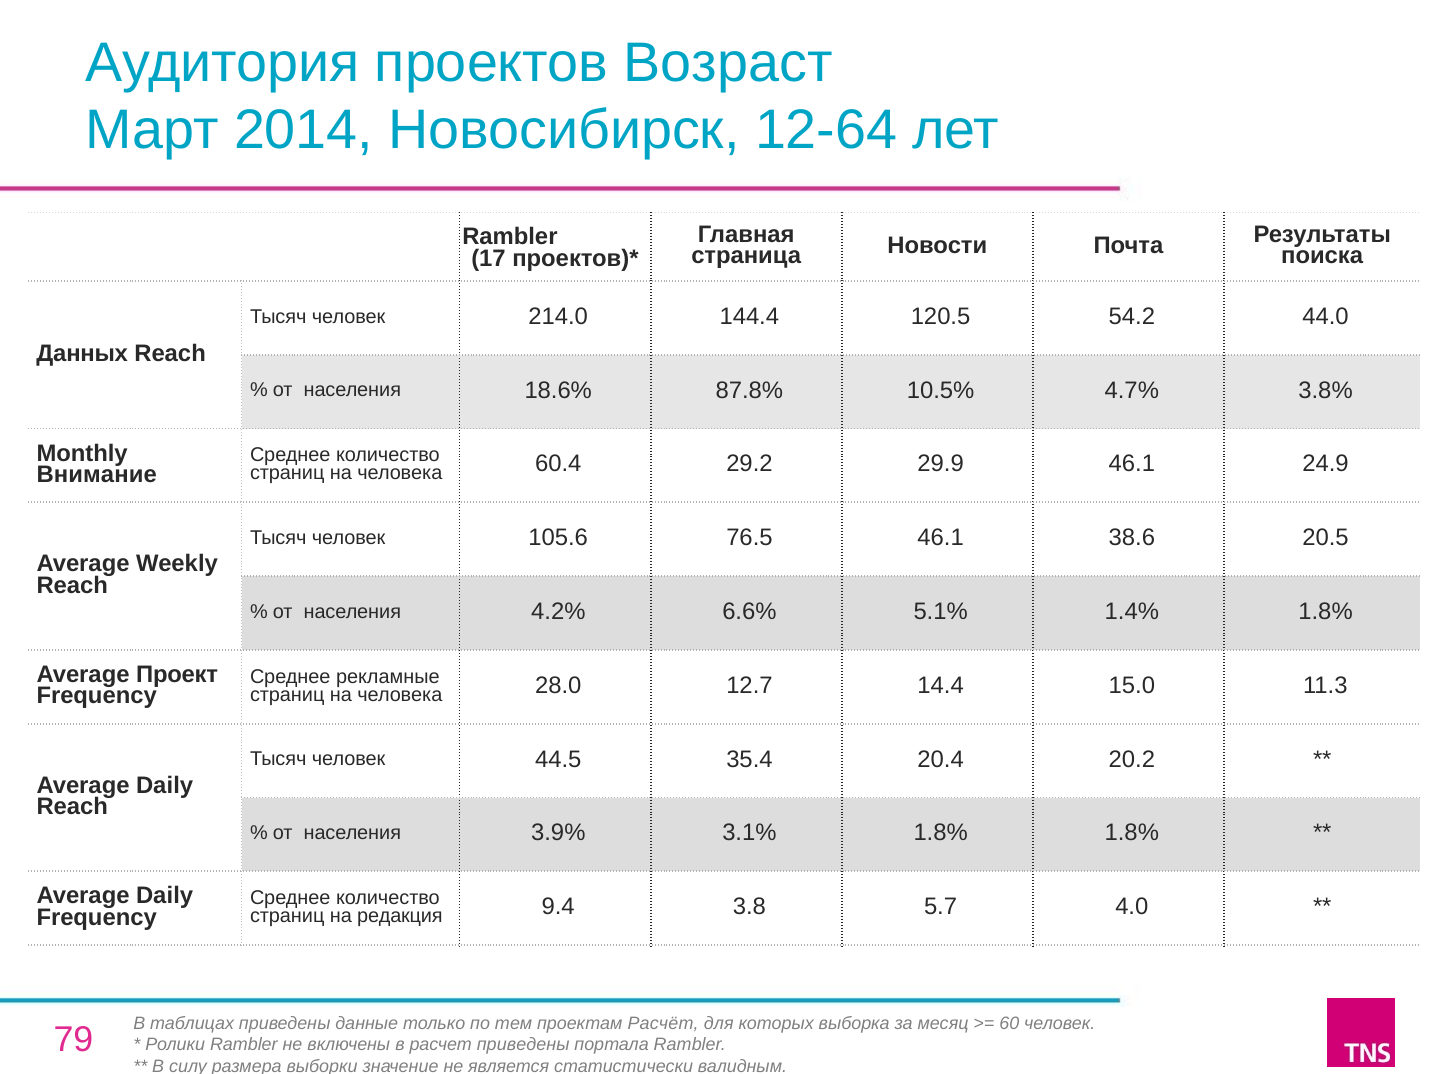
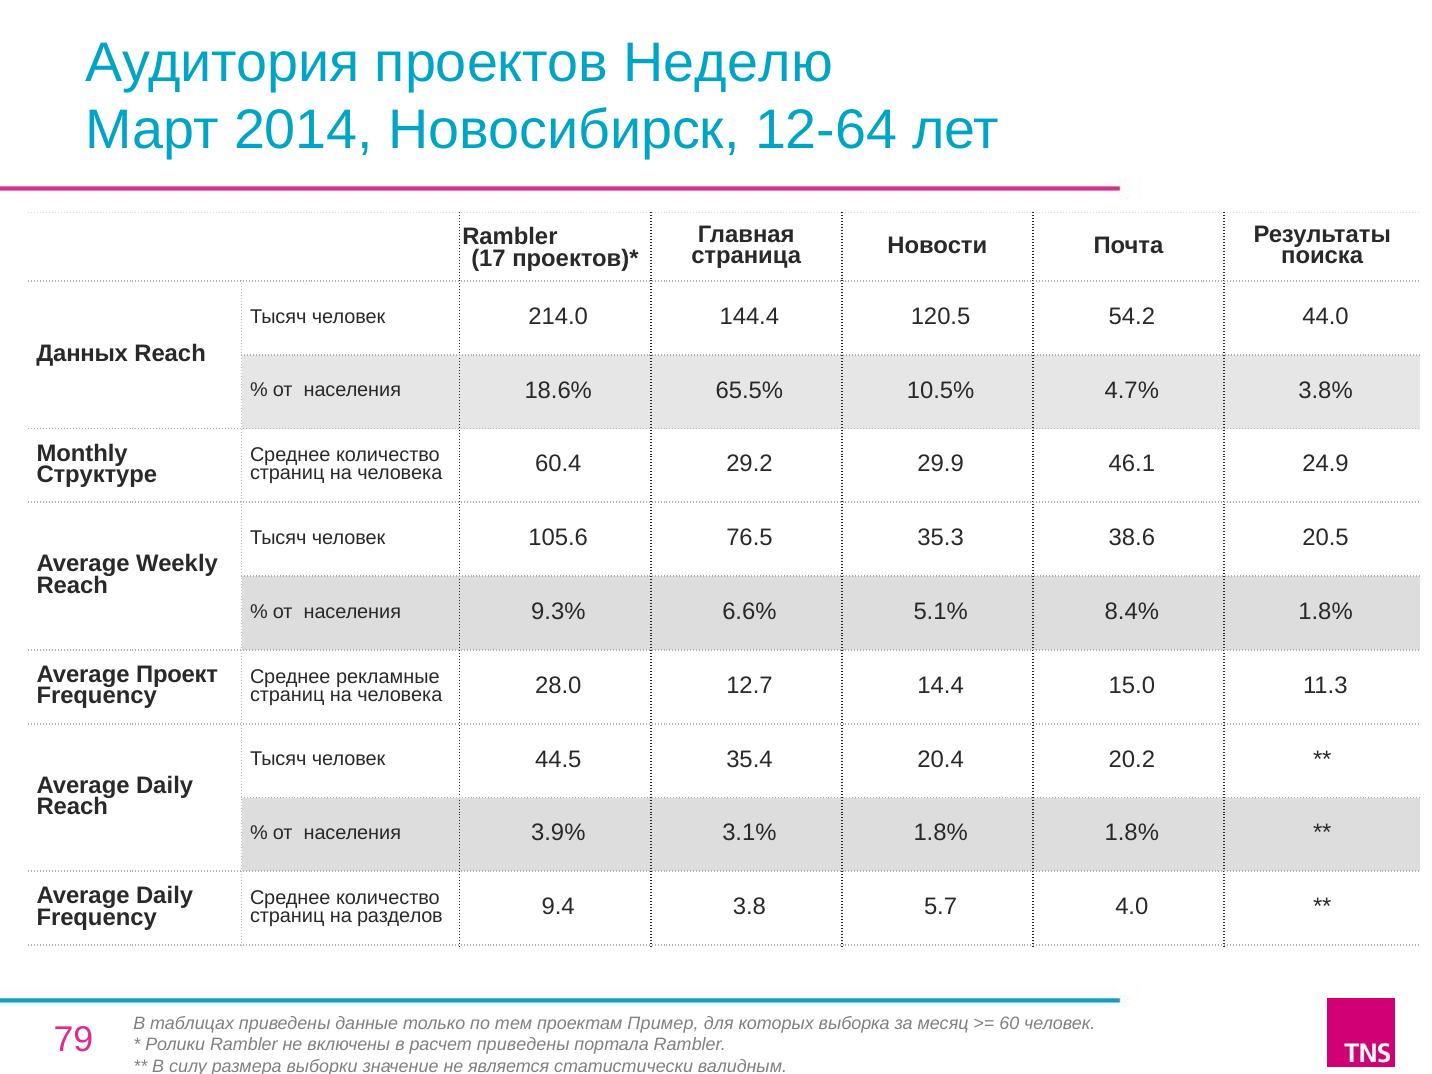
Возраст: Возраст -> Неделю (728, 63)
87.8%: 87.8% -> 65.5% (749, 390)
Внимание: Внимание -> Структуре (97, 475)
76.5 46.1: 46.1 -> 35.3 (941, 538)
4.2%: 4.2% -> 9.3% (558, 612)
1.4%: 1.4% -> 8.4% (1132, 612)
редакция: редакция -> разделов (400, 916)
Расчёт: Расчёт -> Пример (663, 1023)
